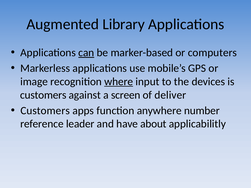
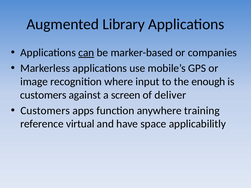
computers: computers -> companies (212, 53)
where underline: present -> none (119, 82)
devices: devices -> enough (208, 82)
number: number -> training (202, 111)
leader: leader -> virtual (80, 124)
about: about -> space (153, 124)
